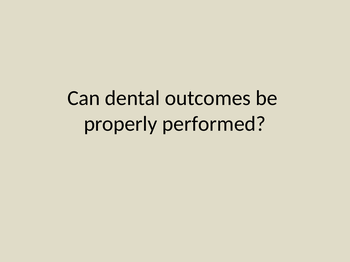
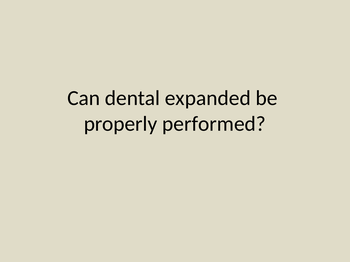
outcomes: outcomes -> expanded (208, 98)
